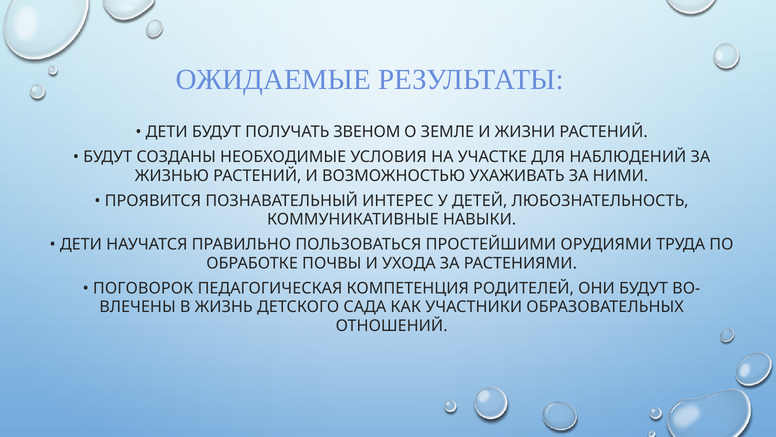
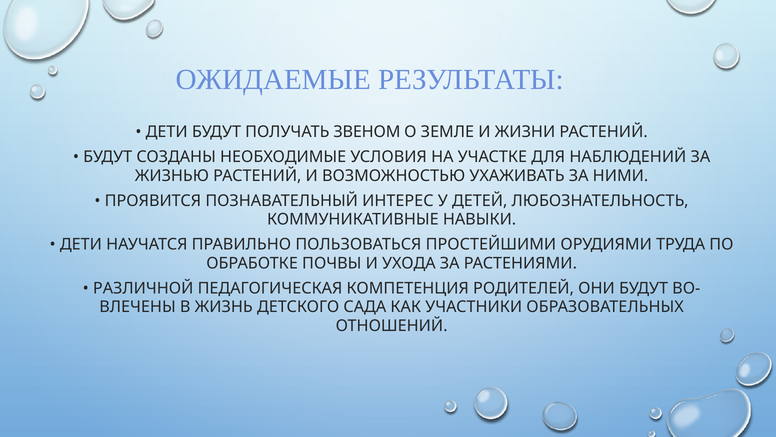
ПОГОВОРОК: ПОГОВОРОК -> РАЗЛИЧНОЙ (143, 288)
